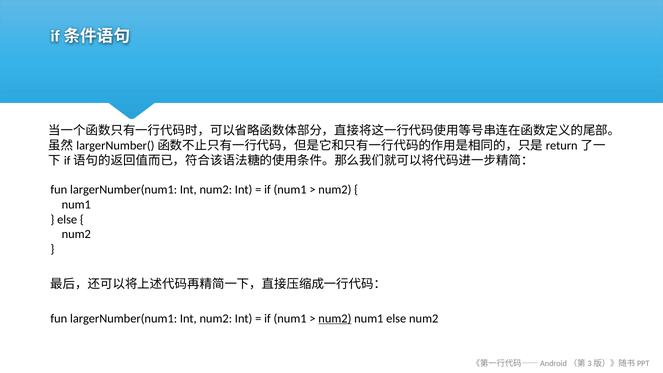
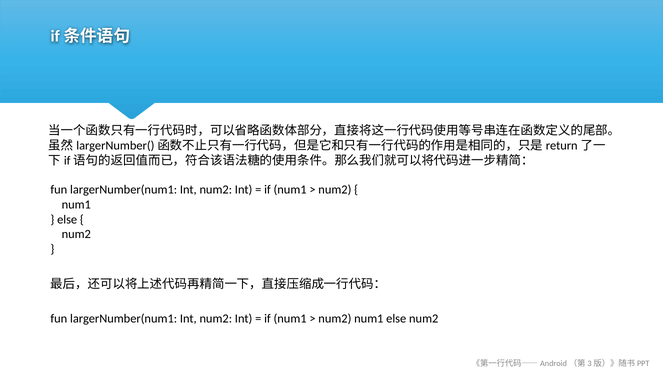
num2 underline: present -> none (335, 318)
